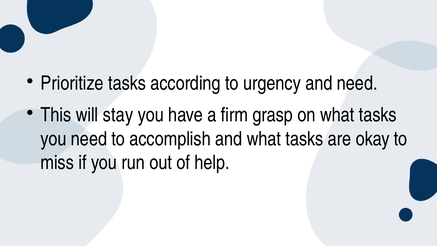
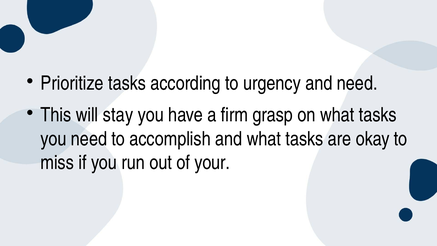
help: help -> your (212, 163)
